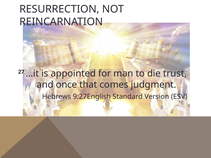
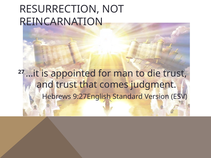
and once: once -> trust (66, 85)
